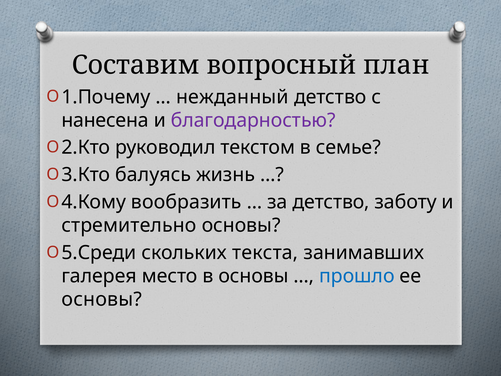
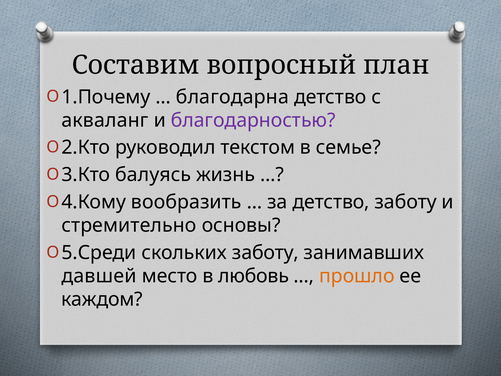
нежданный: нежданный -> благодарна (232, 97)
нанесена: нанесена -> акваланг (105, 120)
скольких текста: текста -> заботу (265, 252)
галерея: галерея -> давшей (99, 276)
в основы: основы -> любовь (254, 276)
прошло colour: blue -> orange (357, 276)
основы: основы -> каждом (102, 299)
